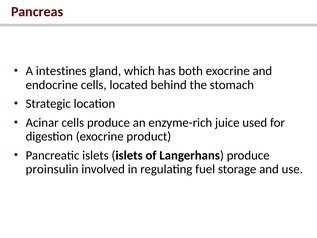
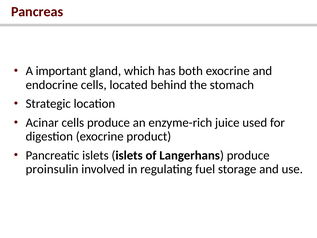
intestines: intestines -> important (61, 71)
